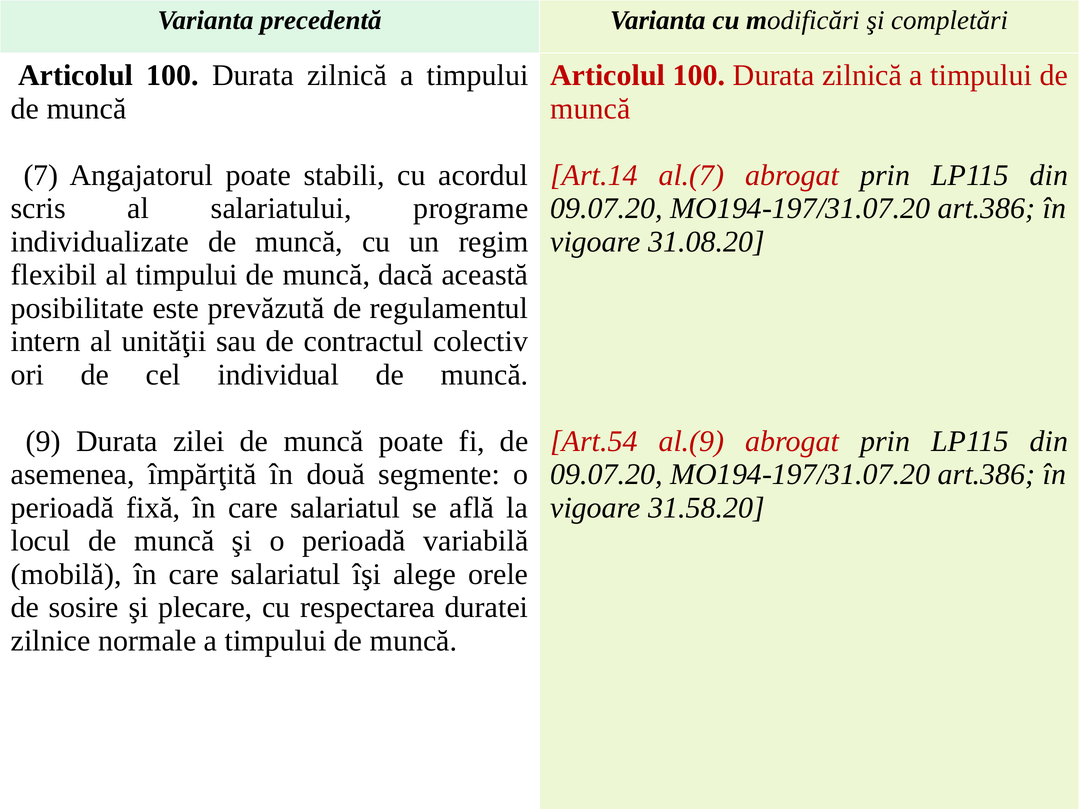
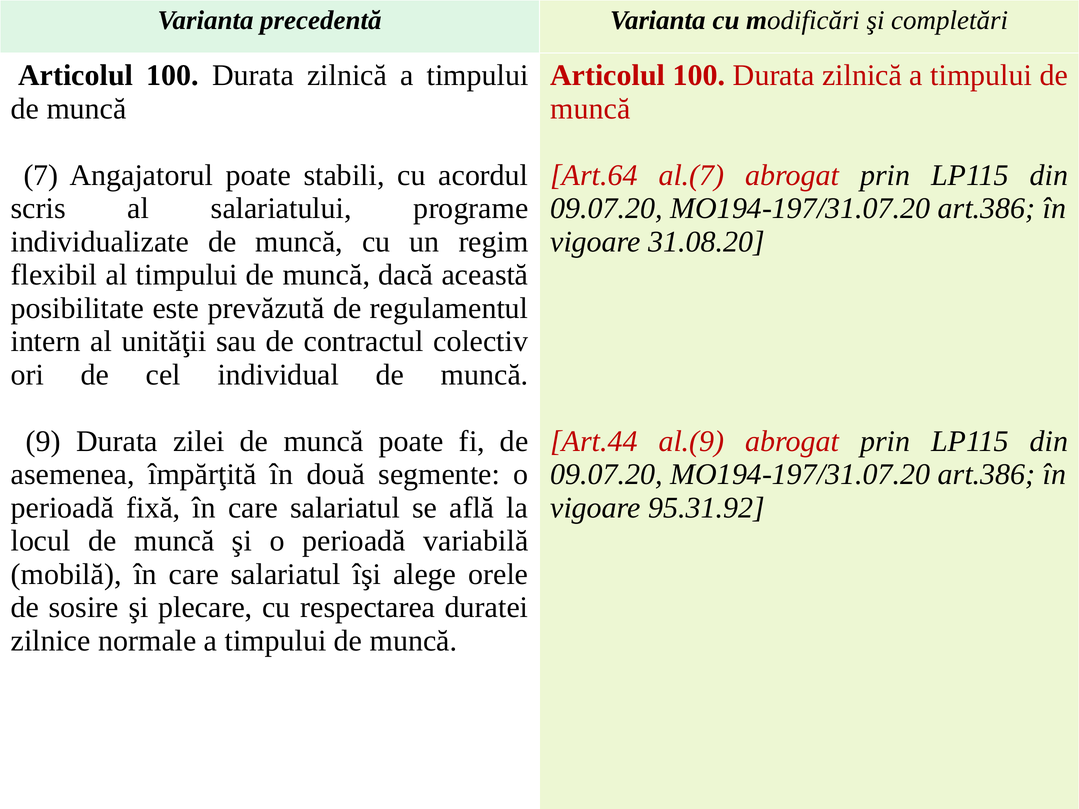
Art.14: Art.14 -> Art.64 (594, 175)
Art.54: Art.54 -> Art.44 (594, 441)
31.58.20: 31.58.20 -> 95.31.92 (707, 508)
